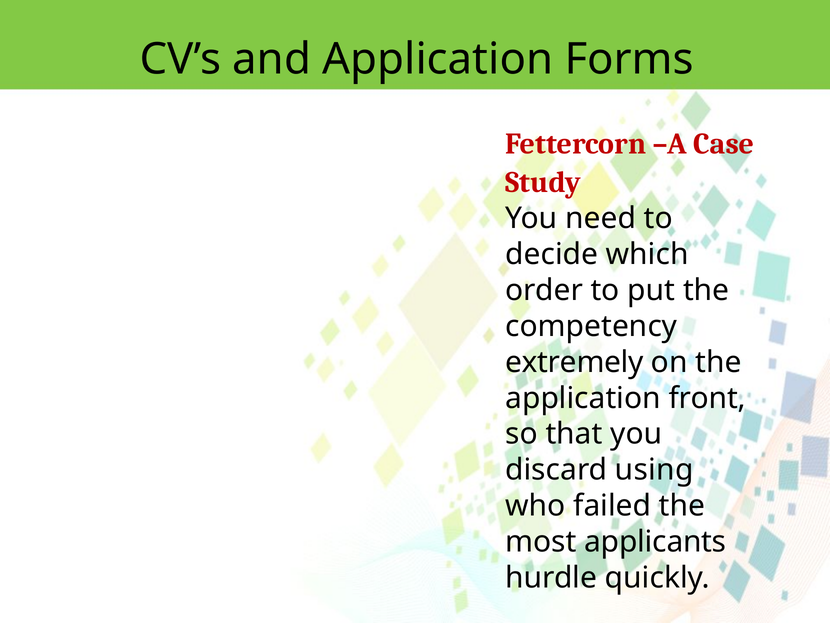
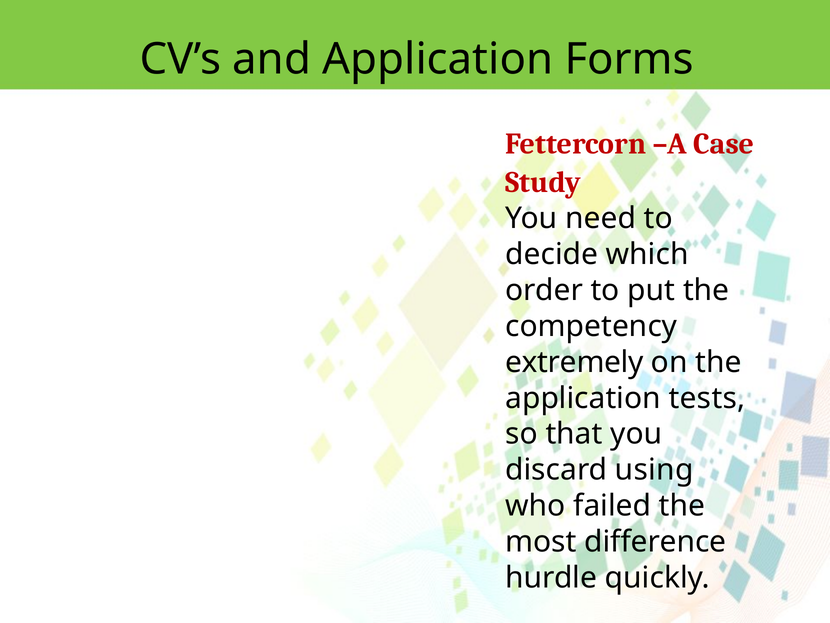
front: front -> tests (707, 398)
applicants: applicants -> difference (655, 542)
